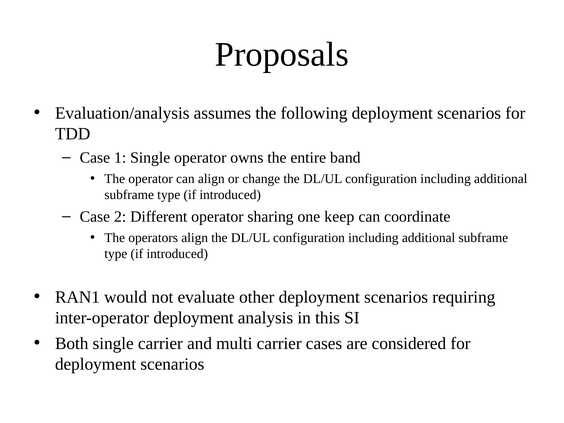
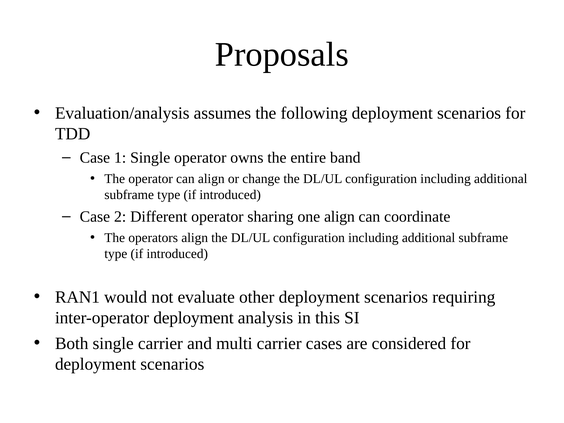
one keep: keep -> align (339, 217)
